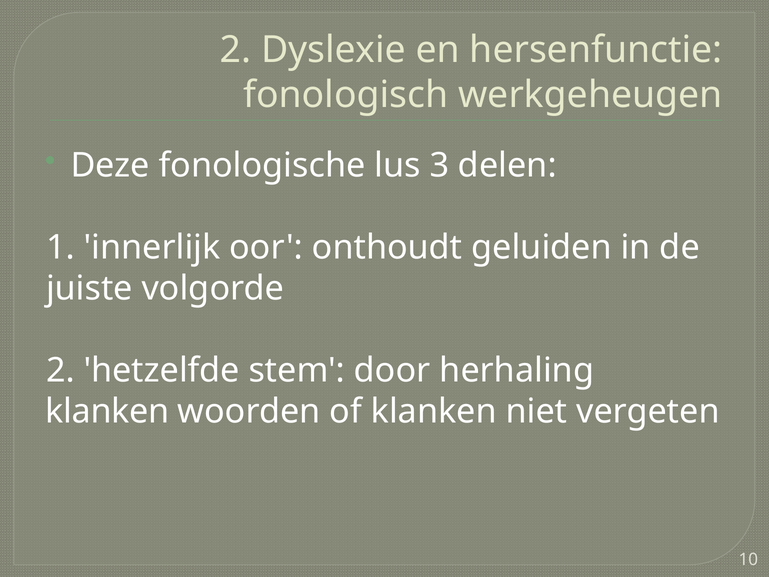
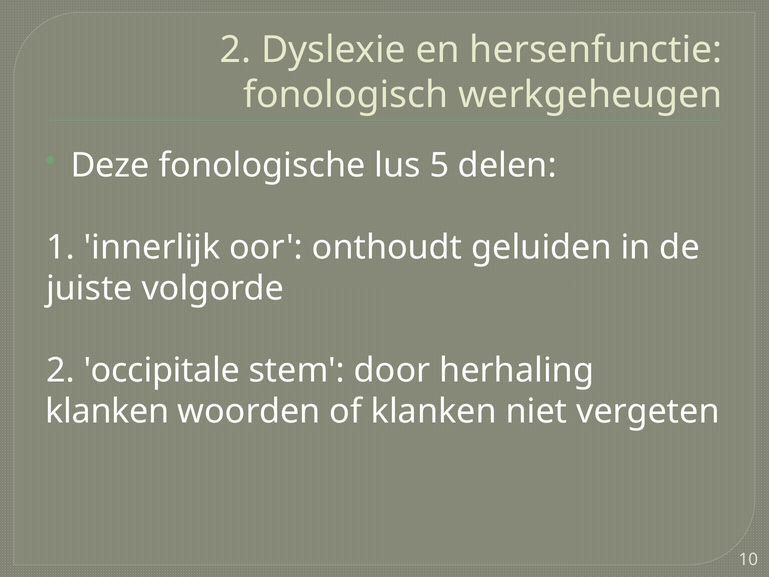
3: 3 -> 5 (439, 165)
hetzelfde: hetzelfde -> occipitale (162, 370)
